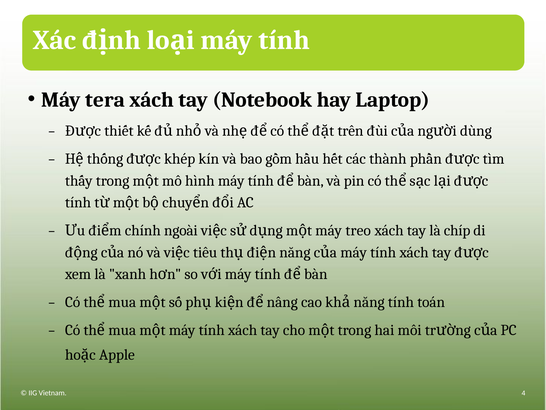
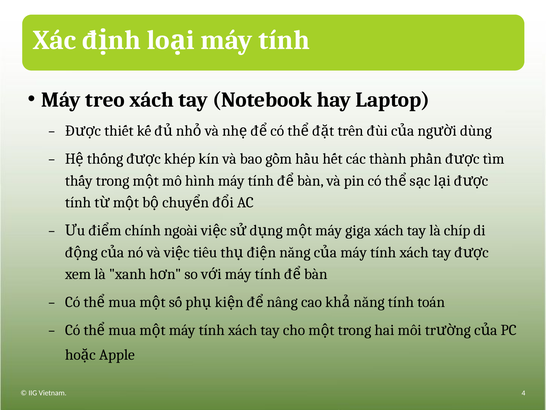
tera: tera -> treo (105, 100)
treo: treo -> giga (358, 230)
